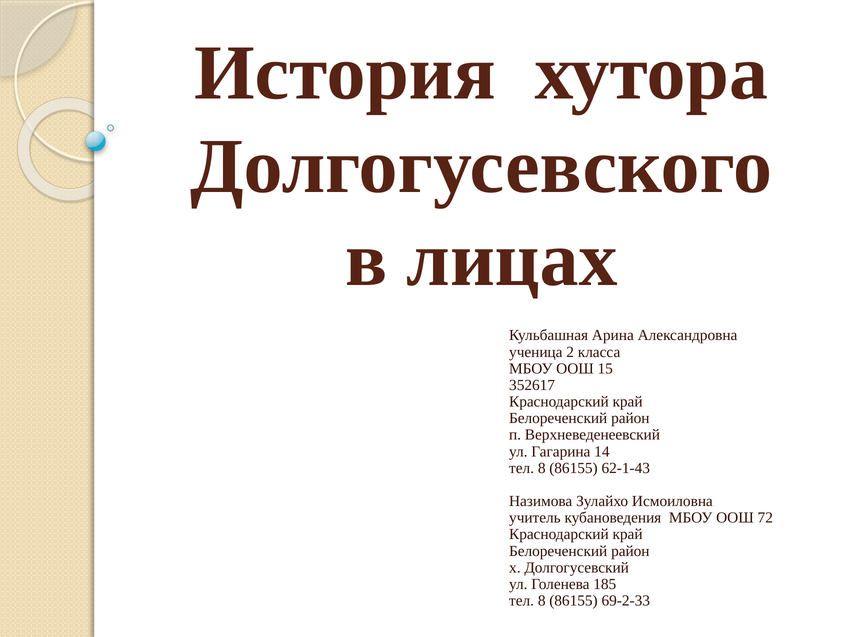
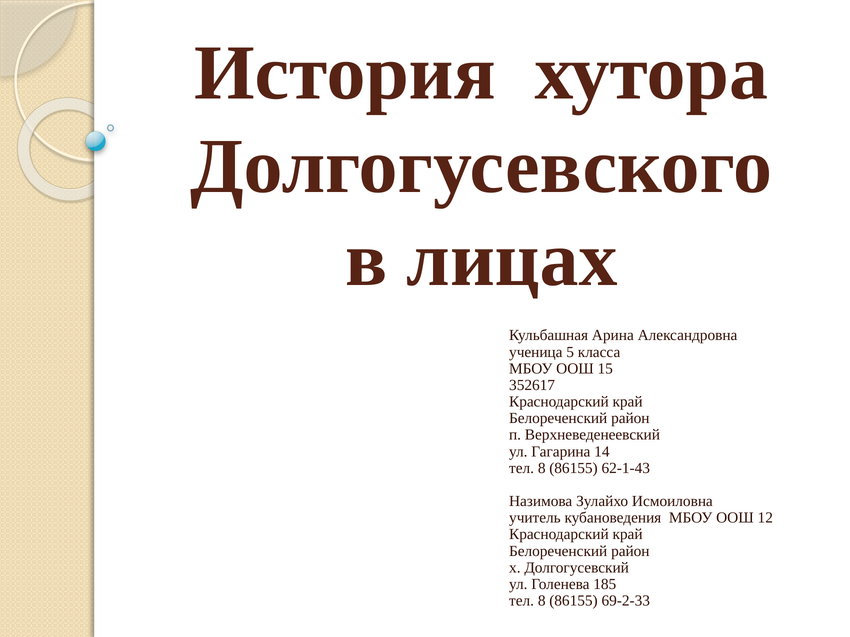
2: 2 -> 5 (570, 352)
72: 72 -> 12 (765, 518)
